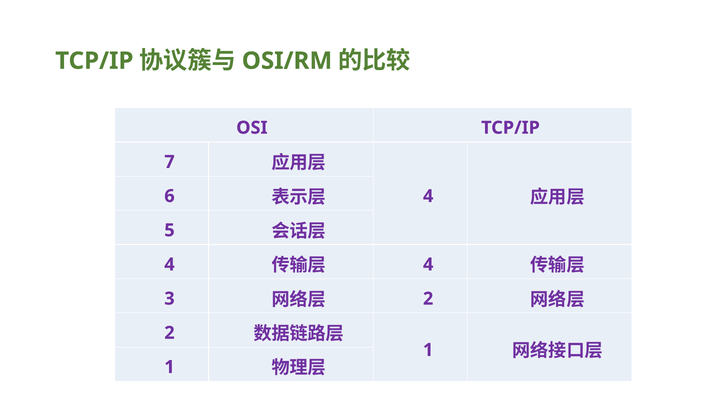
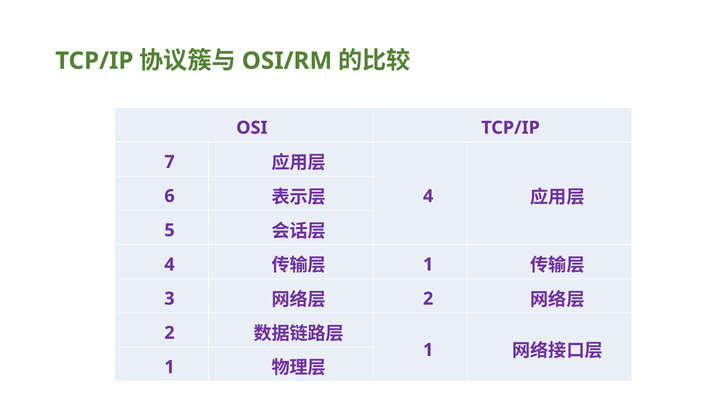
4: 4 -> 1 (428, 265)
